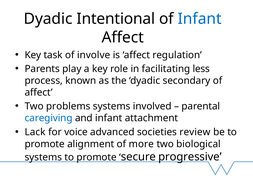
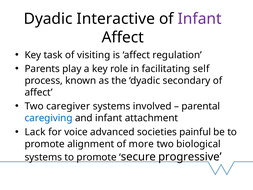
Intentional: Intentional -> Interactive (116, 19)
Infant colour: blue -> purple (200, 19)
involve: involve -> visiting (94, 55)
less: less -> self (201, 69)
problems: problems -> caregiver (68, 106)
review: review -> painful (195, 132)
